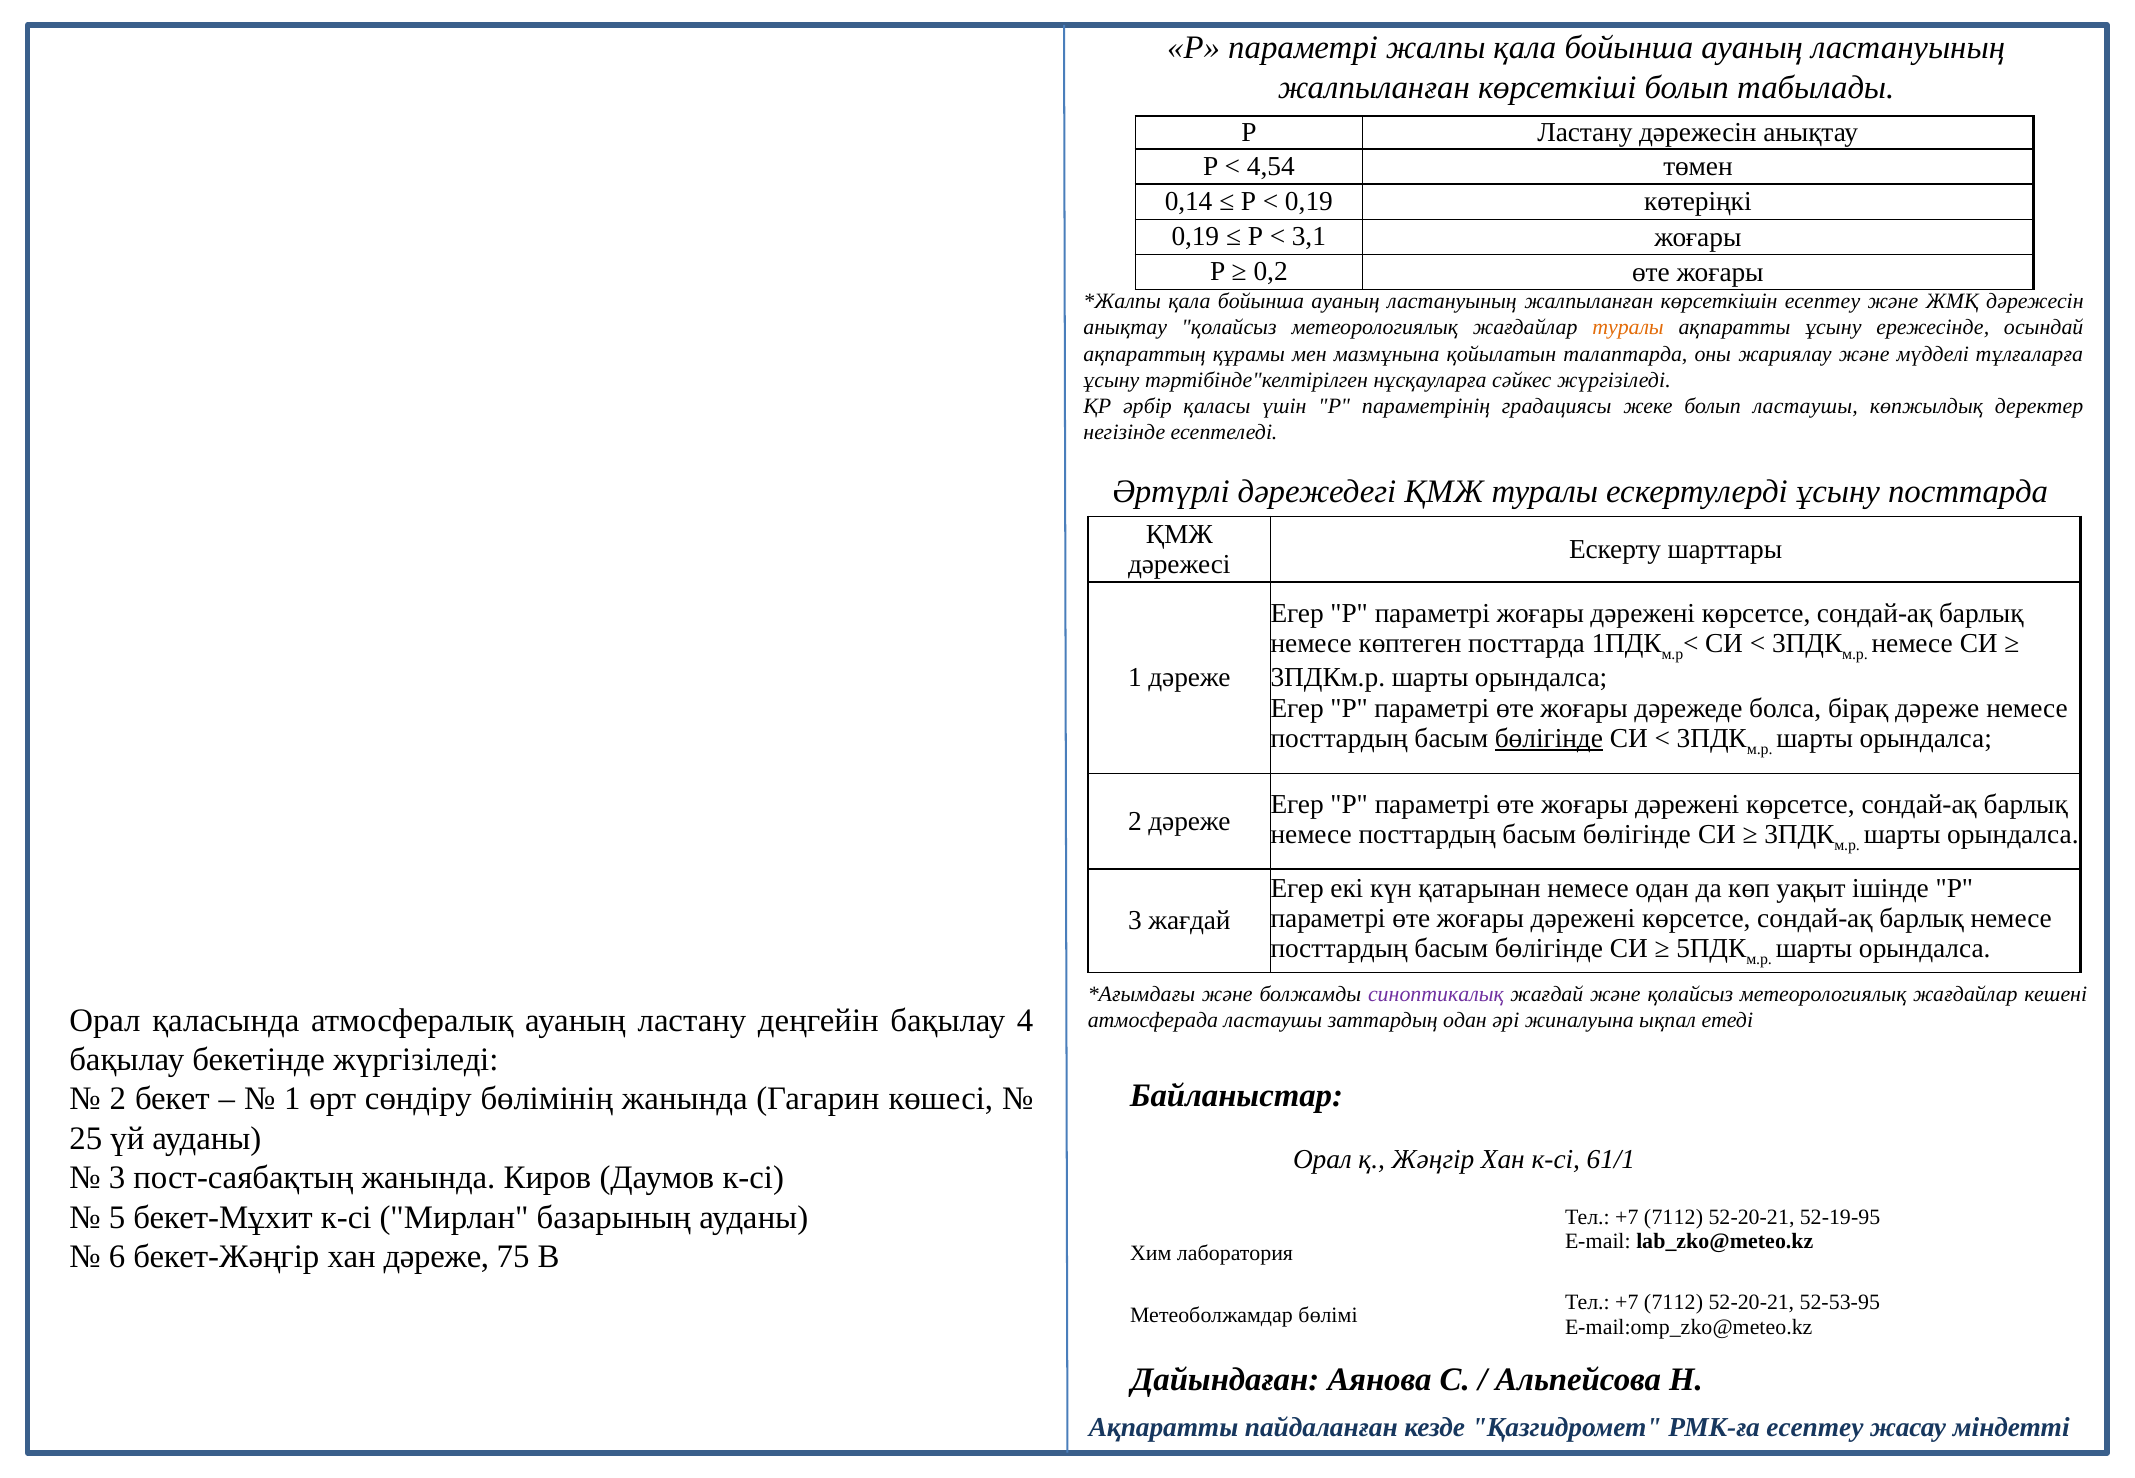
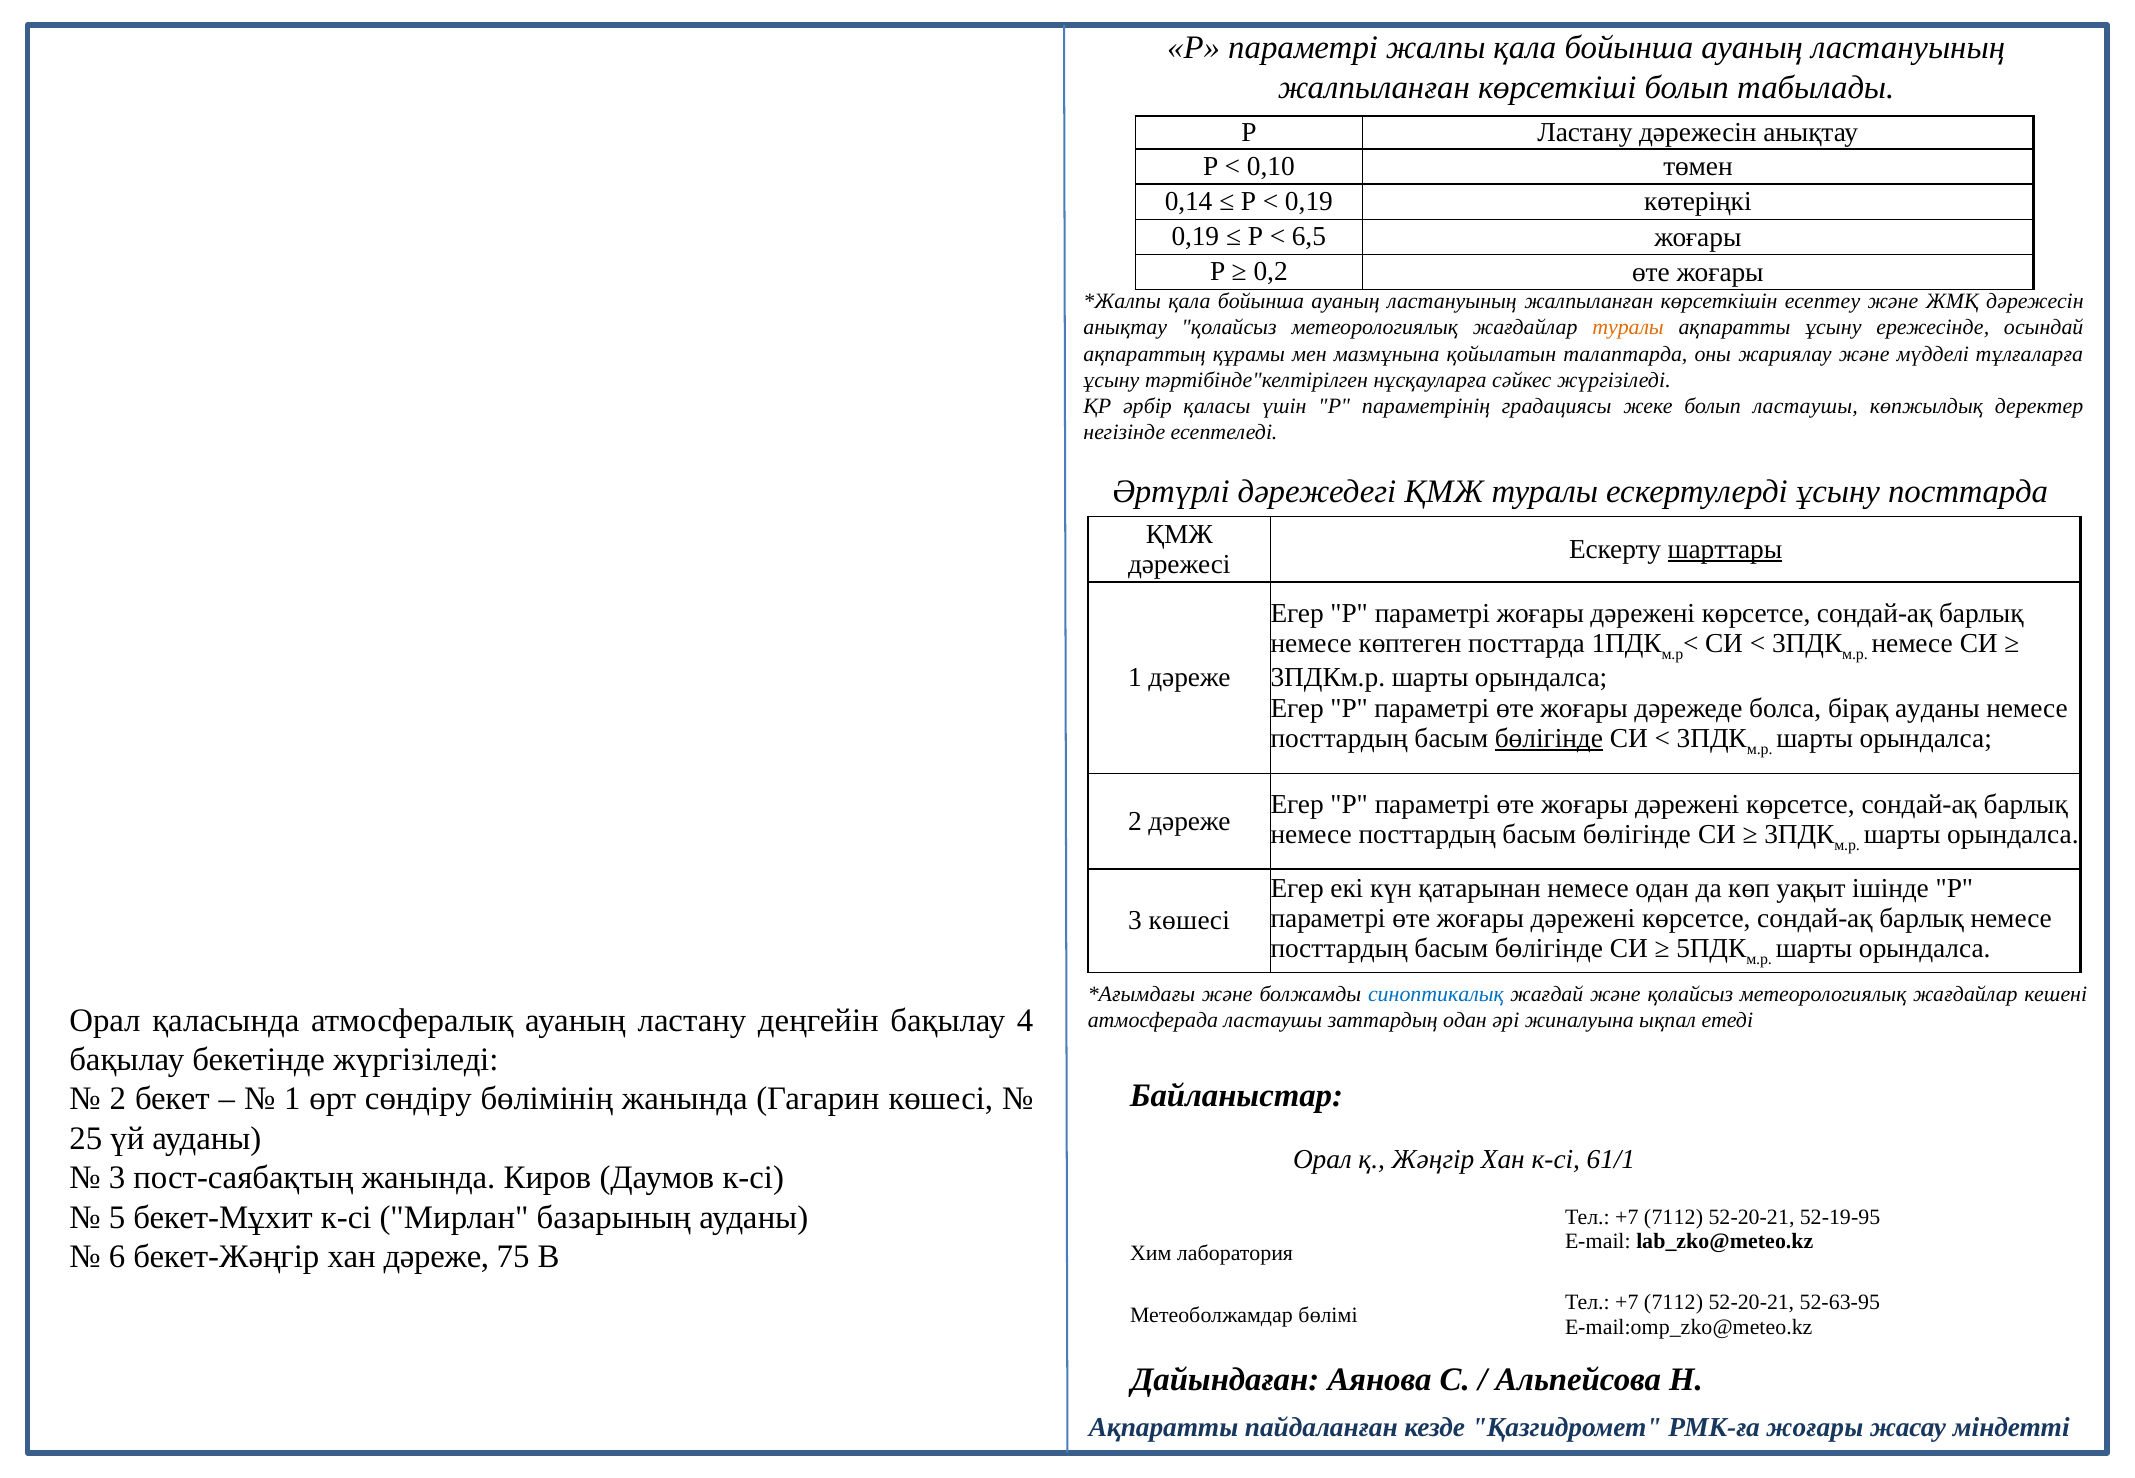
4,54: 4,54 -> 0,10 (1271, 166)
3,1: 3,1 -> 6,5 (1309, 237)
шарттары underline: none -> present (1725, 549)
бірақ дәреже: дәреже -> ауданы (1937, 708)
3 жағдай: жағдай -> көшесі (1189, 921)
синоптикалық colour: purple -> blue (1436, 994)
52-53-95: 52-53-95 -> 52-63-95 (1840, 1303)
РМК-ға есептеу: есептеу -> жоғары (1815, 1428)
